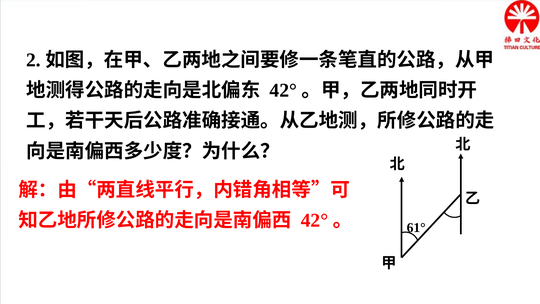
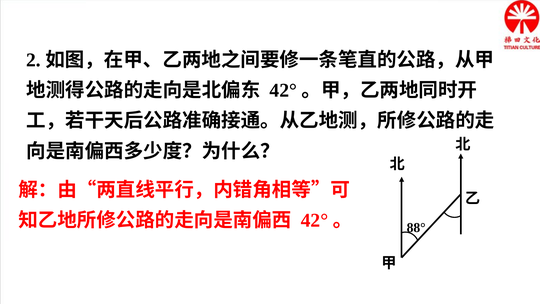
61°: 61° -> 88° (416, 228)
